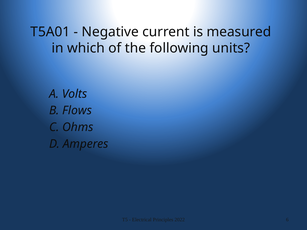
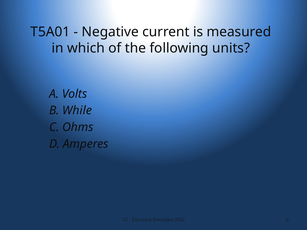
Flows: Flows -> While (77, 111)
